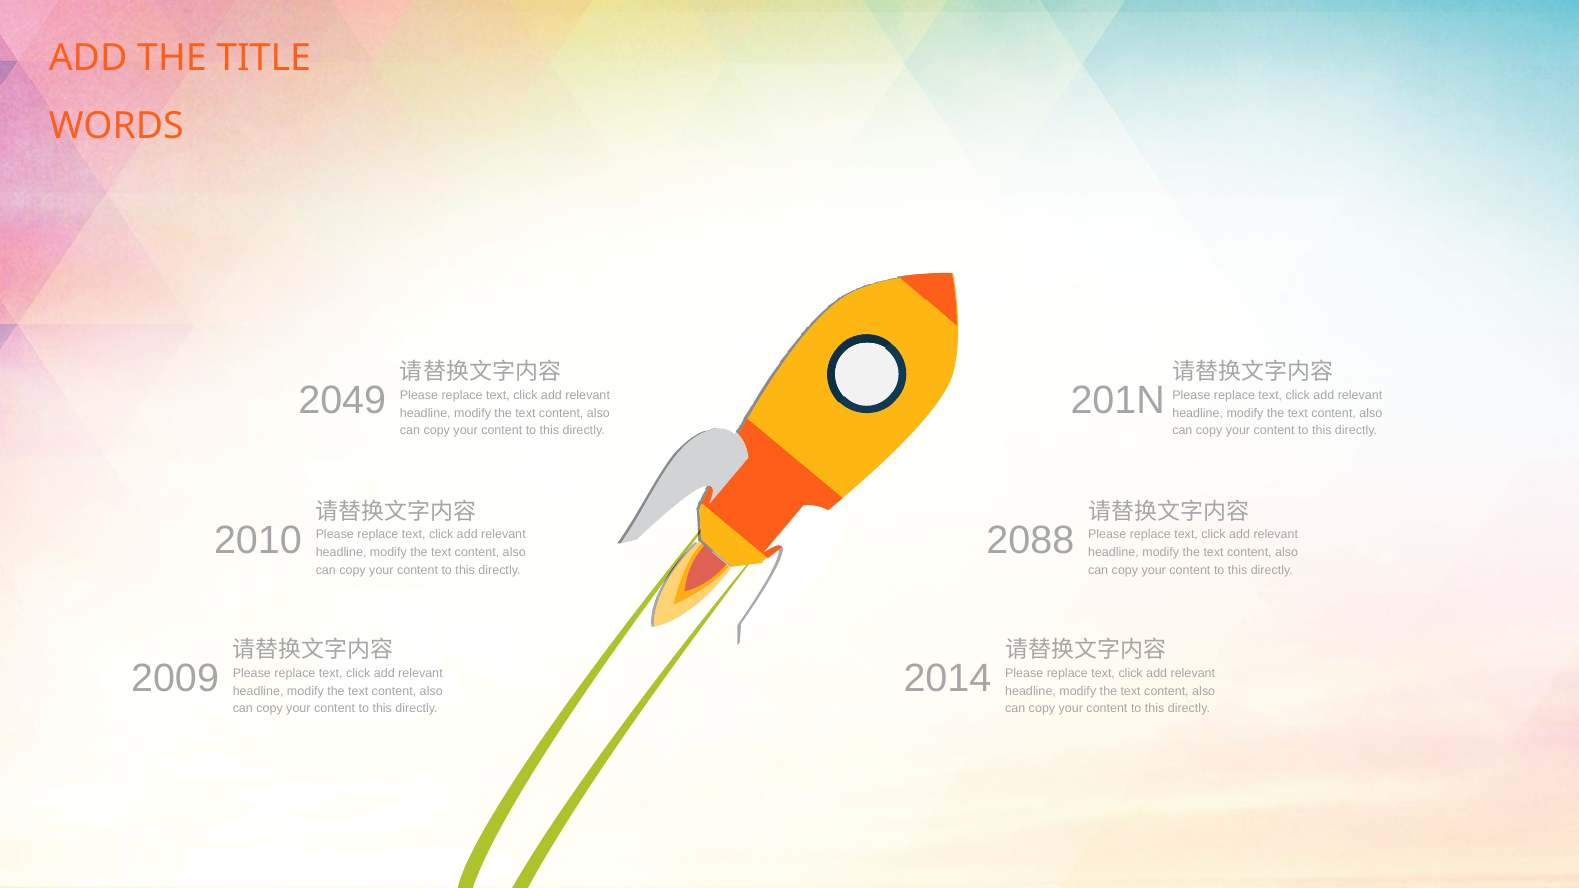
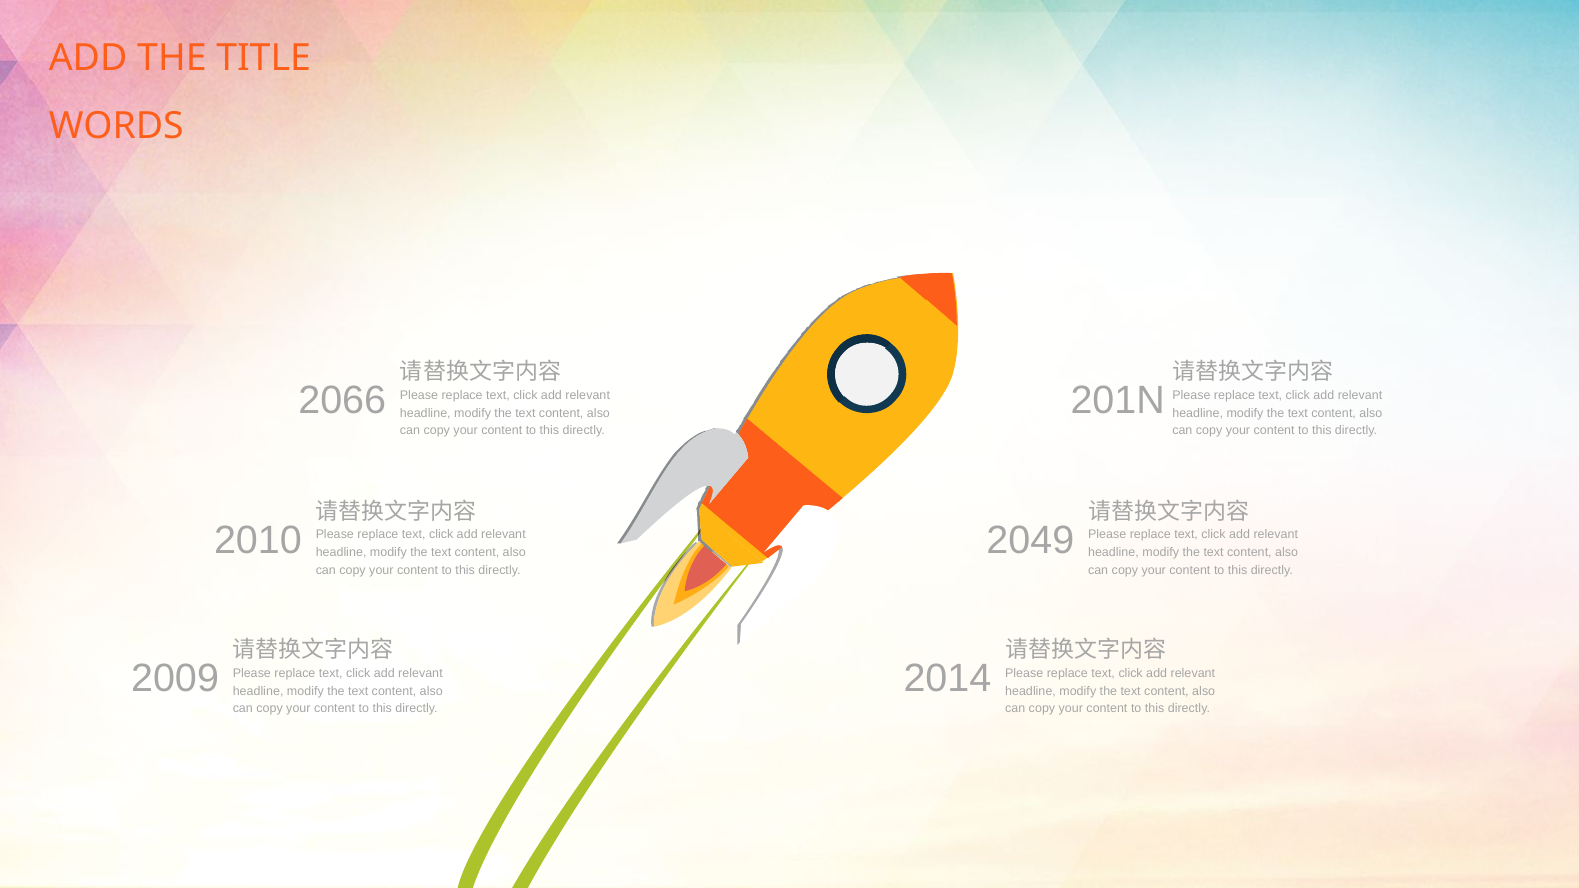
2049: 2049 -> 2066 (342, 400)
2088: 2088 -> 2049 (1030, 540)
